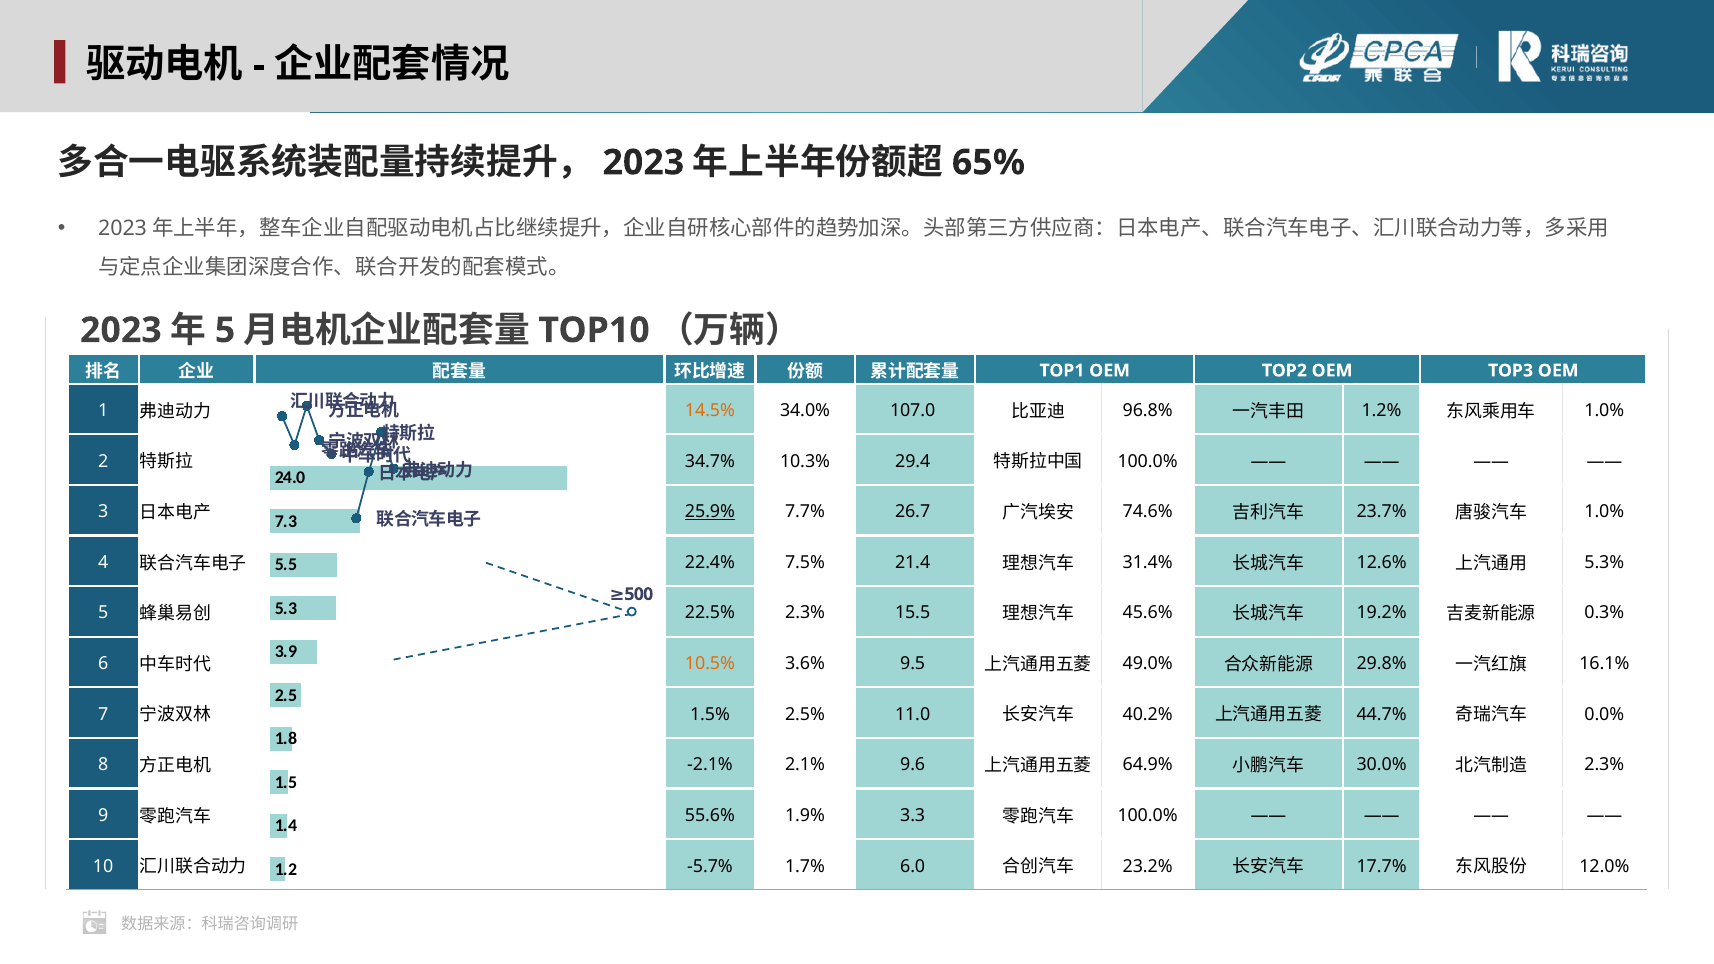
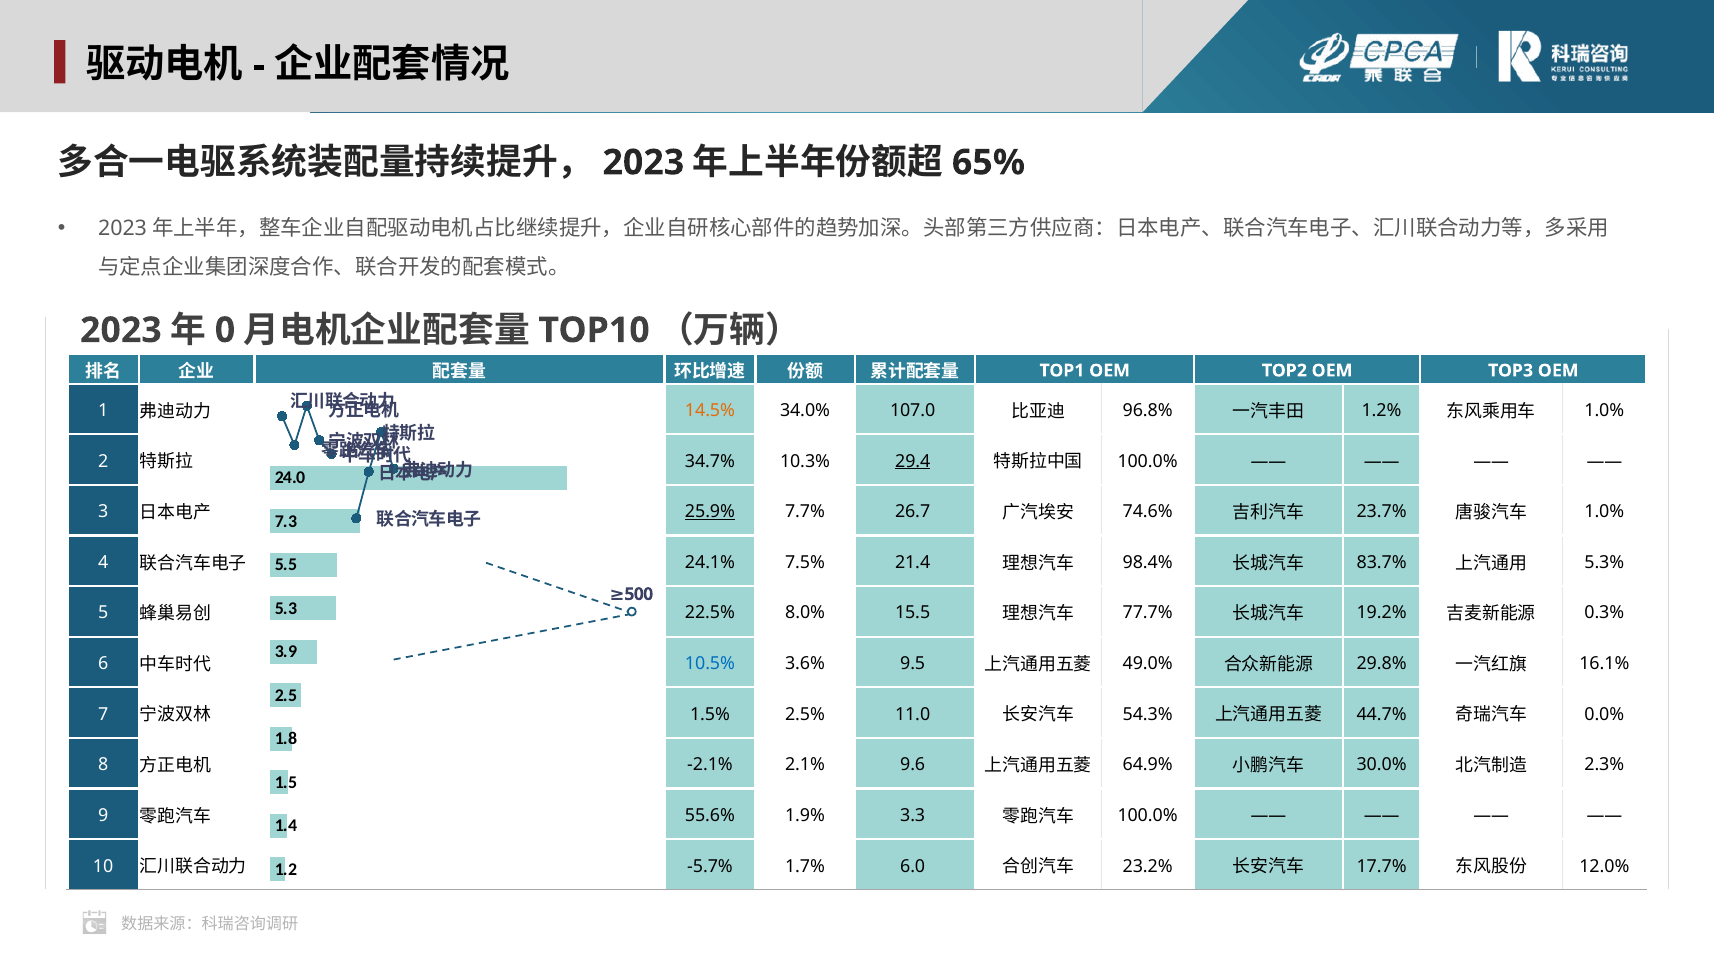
5: 5 -> 0 (225, 330)
29.4 underline: none -> present (913, 461)
22.4%: 22.4% -> 24.1% (710, 563)
31.4%: 31.4% -> 98.4% (1148, 563)
12.6%: 12.6% -> 83.7% (1382, 563)
22.5% 2.3%: 2.3% -> 8.0% (805, 613)
45.6%: 45.6% -> 77.7% (1148, 613)
10.5% colour: orange -> blue (710, 664)
40.2%: 40.2% -> 54.3% (1148, 714)
